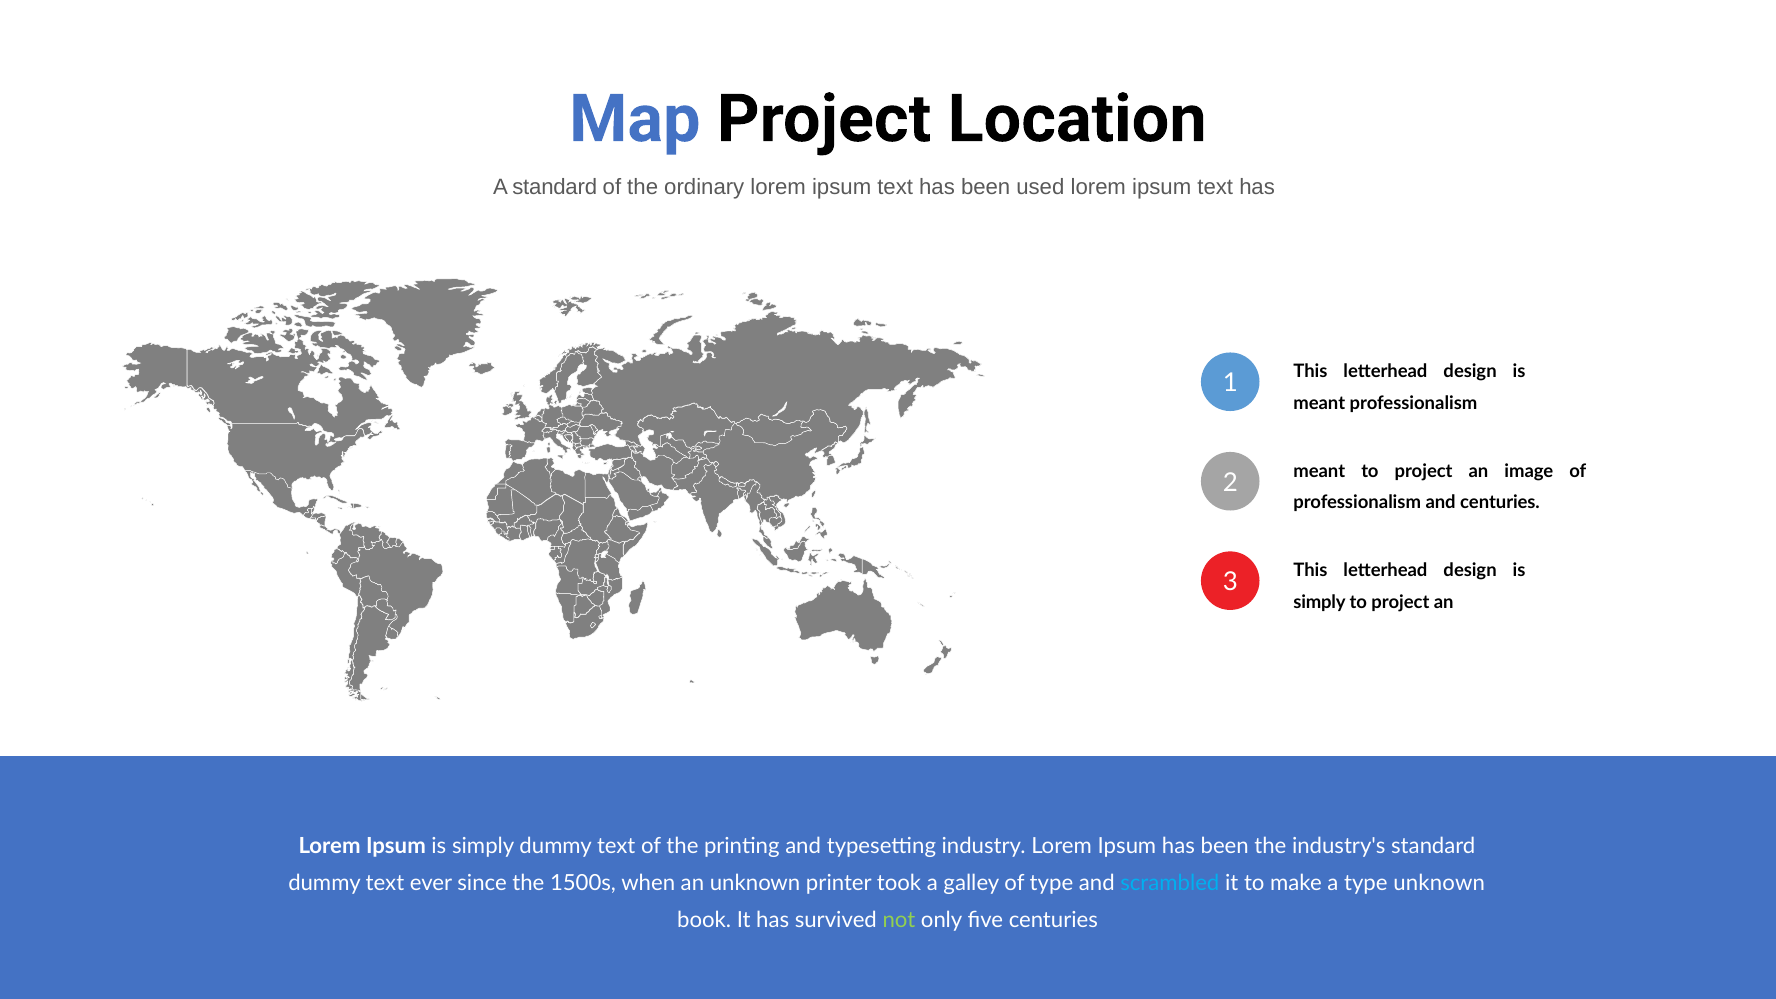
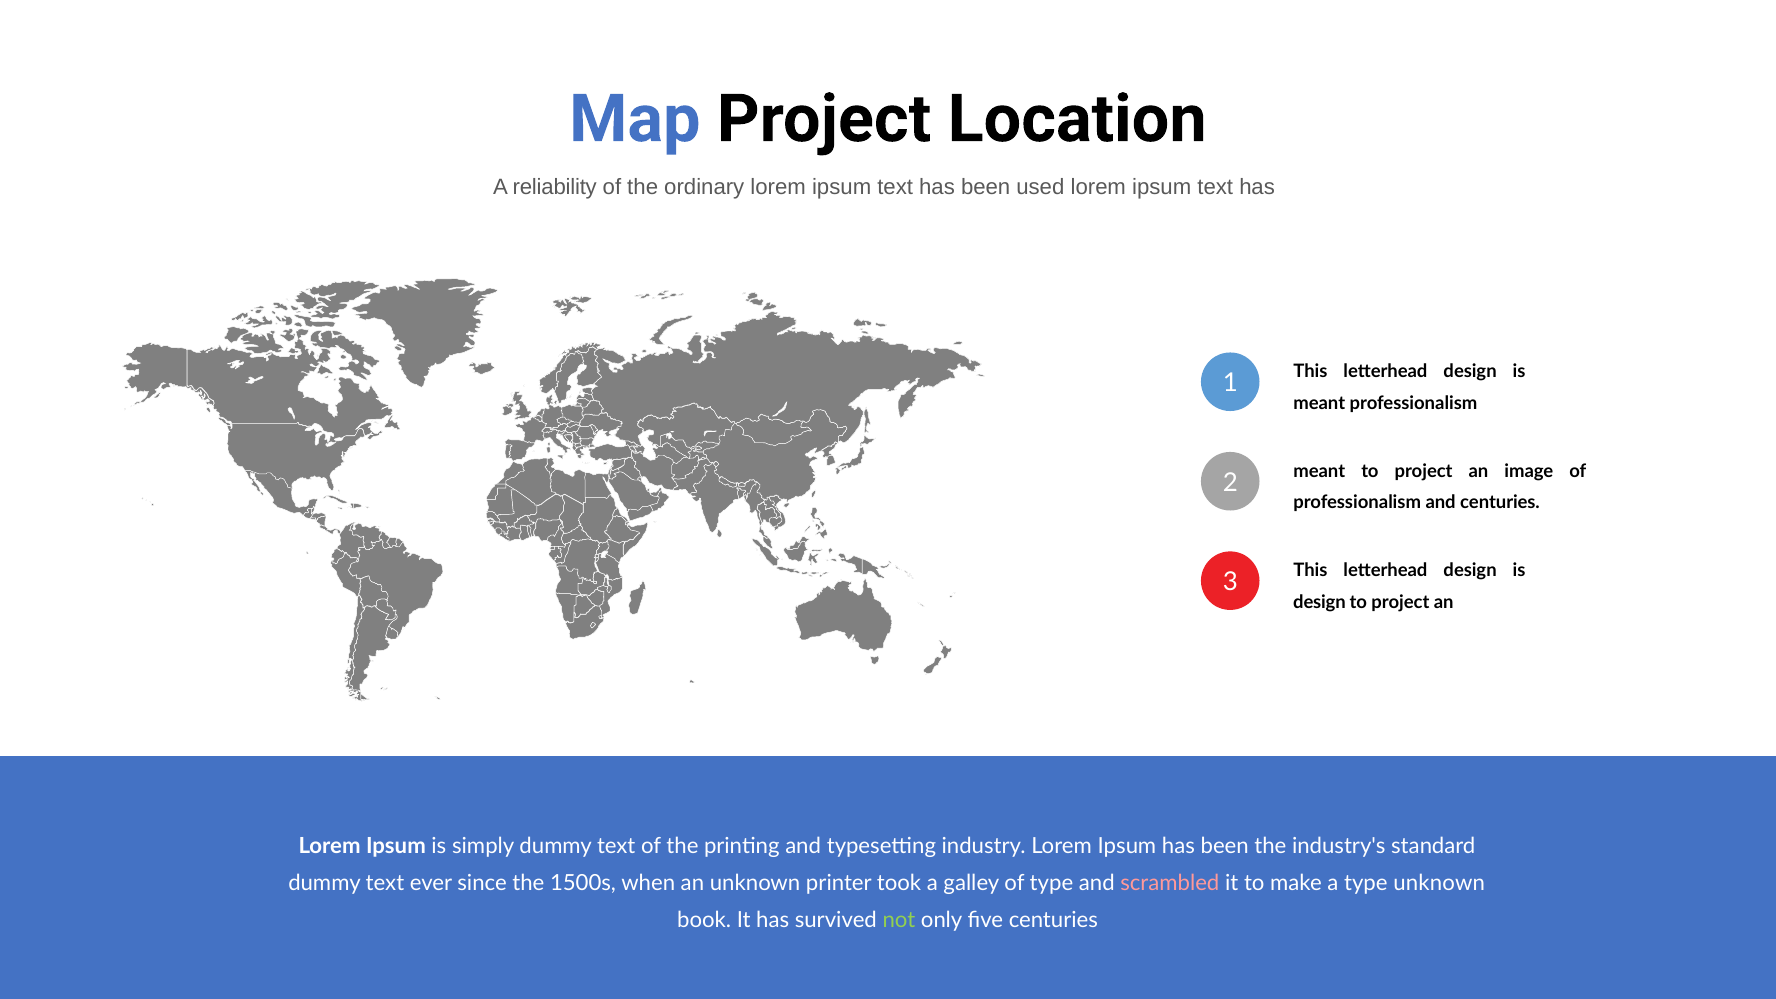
A standard: standard -> reliability (555, 187)
simply: simply -> design (1319, 602)
scrambled colour: light blue -> pink (1170, 884)
